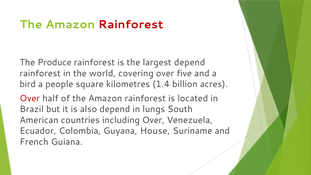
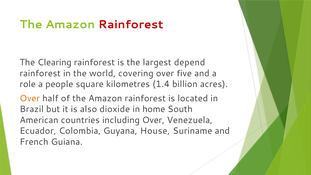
Produce: Produce -> Clearing (54, 62)
bird: bird -> role (28, 84)
Over colour: red -> orange (30, 98)
also depend: depend -> dioxide (115, 109)
lungs: lungs -> home (154, 109)
